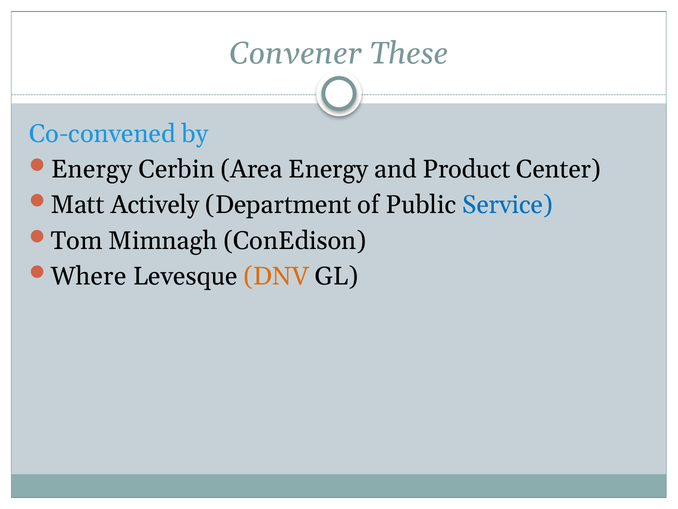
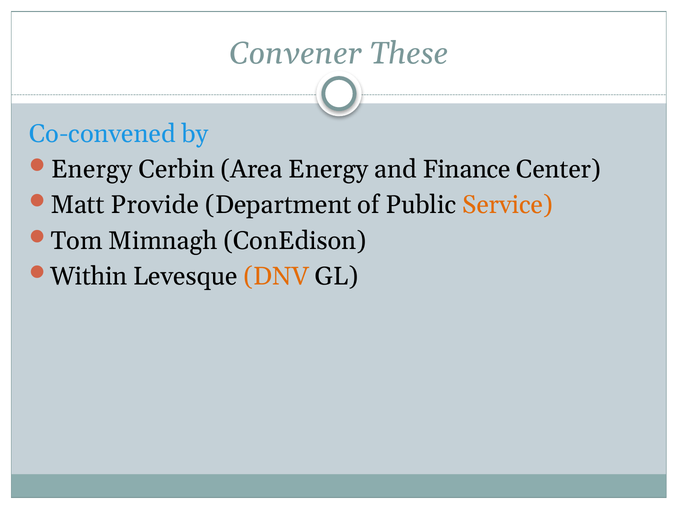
Product: Product -> Finance (467, 169)
Actively: Actively -> Provide (155, 205)
Service colour: blue -> orange (508, 205)
Where: Where -> Within (89, 276)
